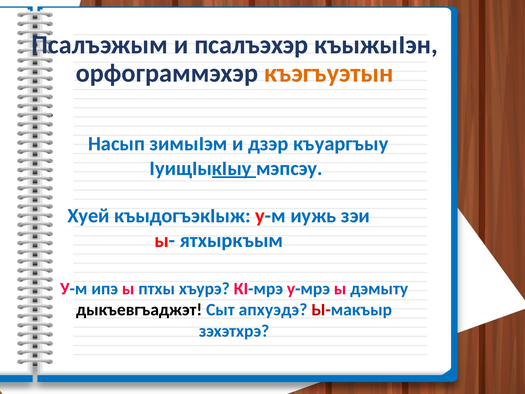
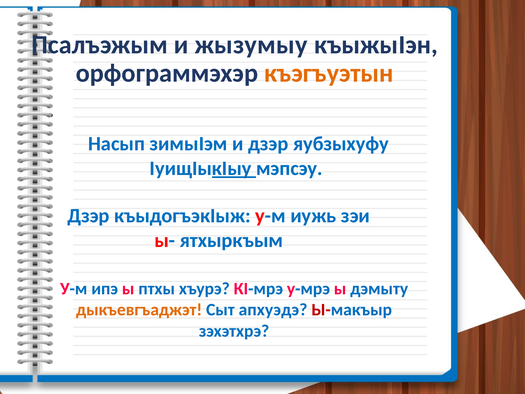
псалъэхэр: псалъэхэр -> жызумыу (251, 45)
къуаргъыу: къуаргъыу -> яубзыхуфу (341, 144)
Хуей: Хуей -> Дзэр (89, 216)
дыкъевгъаджэт colour: black -> orange (139, 310)
